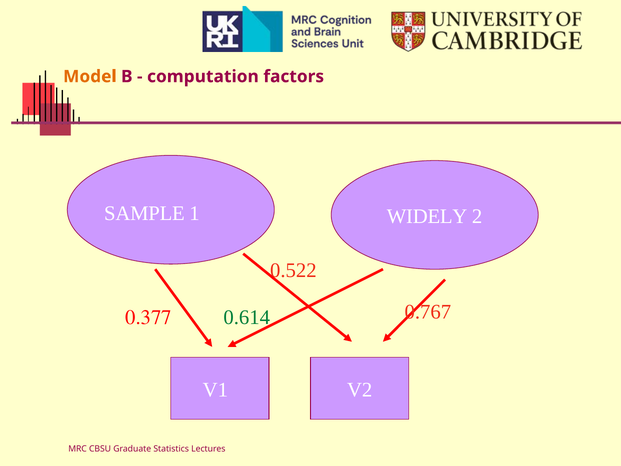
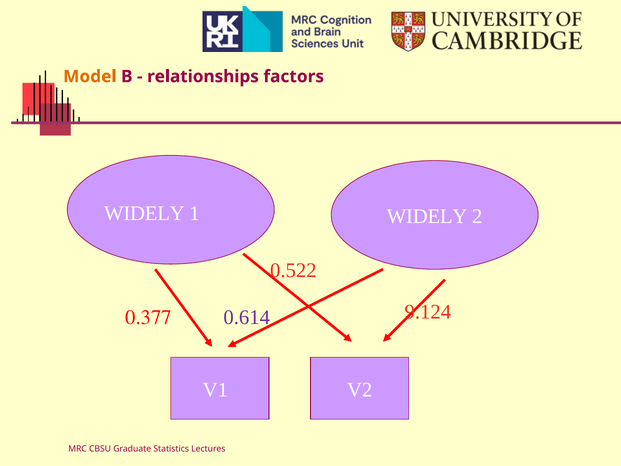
computation: computation -> relationships (203, 76)
SAMPLE: SAMPLE -> WIDELY (144, 214)
0.767: 0.767 -> 9.124 (428, 312)
0.614 colour: green -> purple (247, 317)
